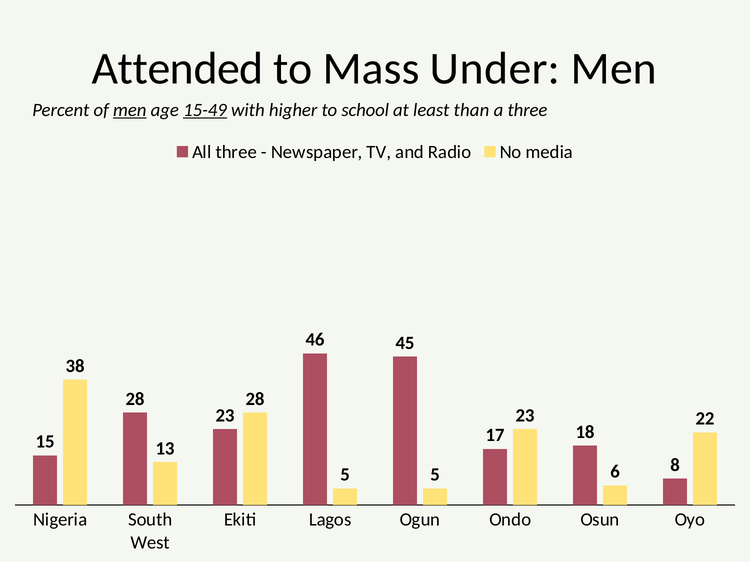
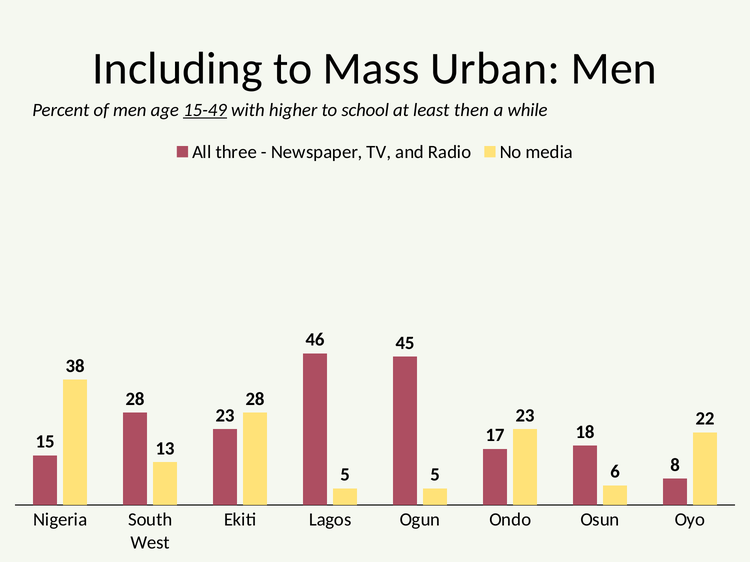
Attended: Attended -> Including (177, 69)
Under: Under -> Urban (495, 69)
men underline: present -> none (130, 110)
than: than -> then (471, 110)
a three: three -> while (527, 110)
